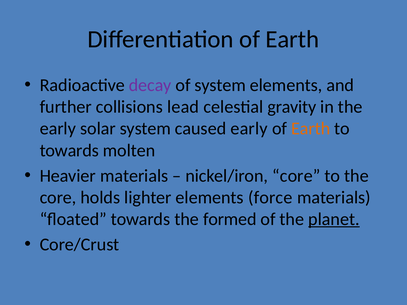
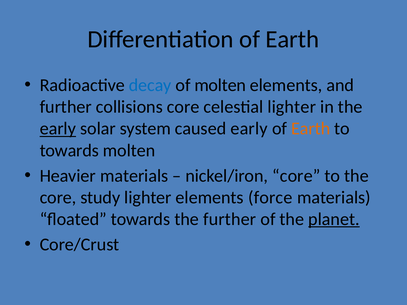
decay colour: purple -> blue (150, 85)
of system: system -> molten (220, 85)
collisions lead: lead -> core (183, 107)
celestial gravity: gravity -> lighter (292, 107)
early underline: none -> present (58, 129)
holds: holds -> study (100, 198)
the formed: formed -> further (230, 219)
